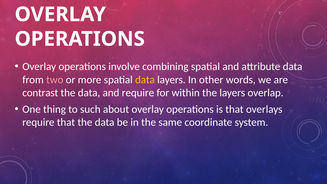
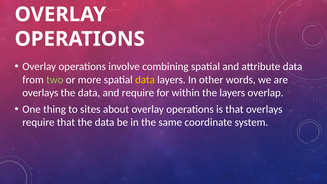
two colour: pink -> light green (55, 80)
contrast: contrast -> overlays (40, 93)
such: such -> sites (90, 109)
